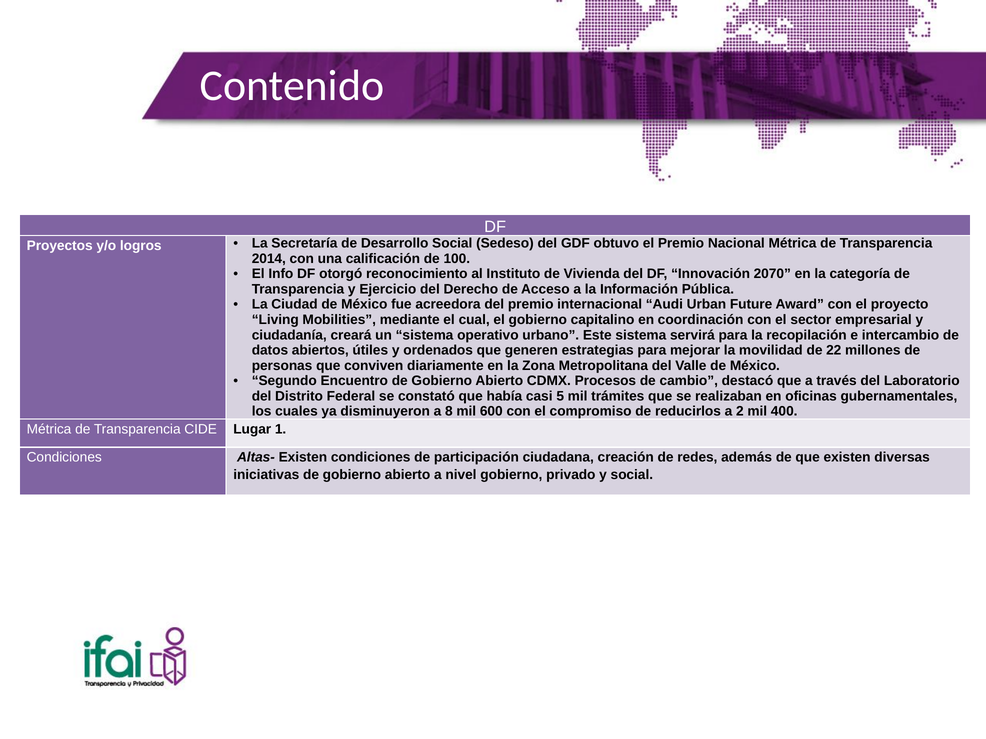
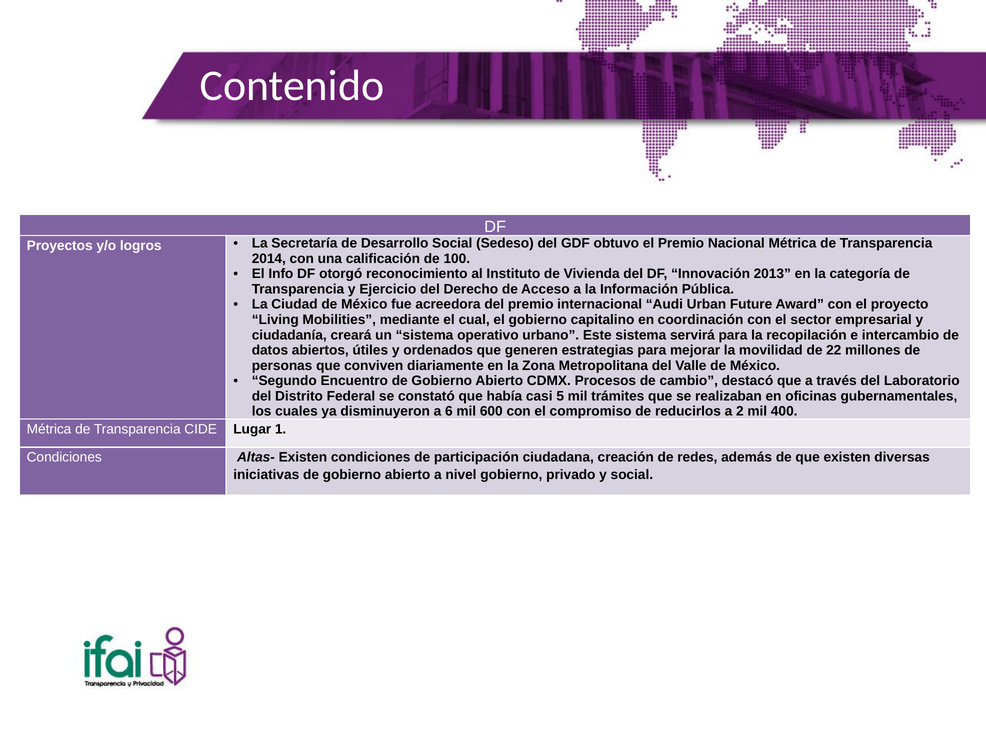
2070: 2070 -> 2013 (772, 274)
8: 8 -> 6 (449, 412)
